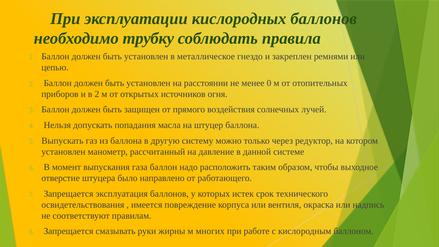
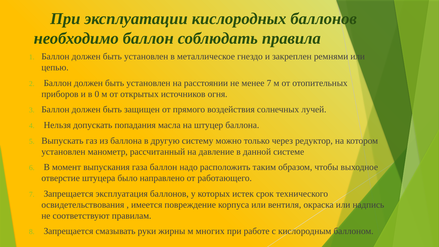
необходимо трубку: трубку -> баллон (148, 38)
менее 0: 0 -> 7 (269, 83)
в 2: 2 -> 0 (97, 94)
